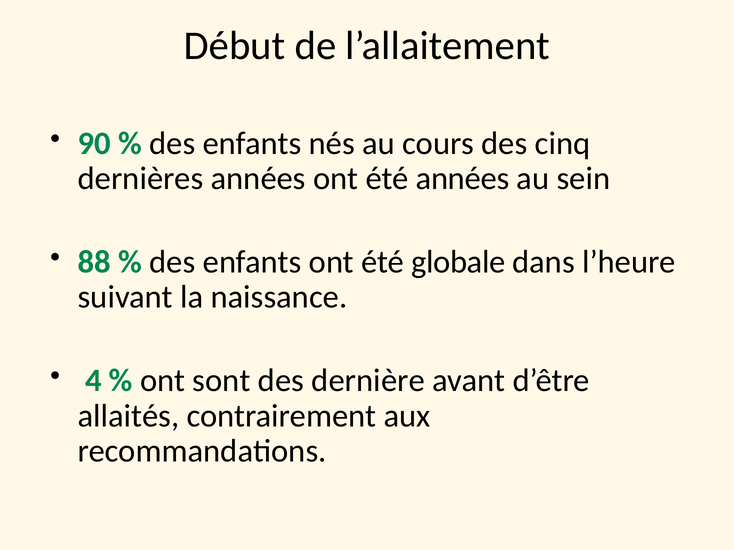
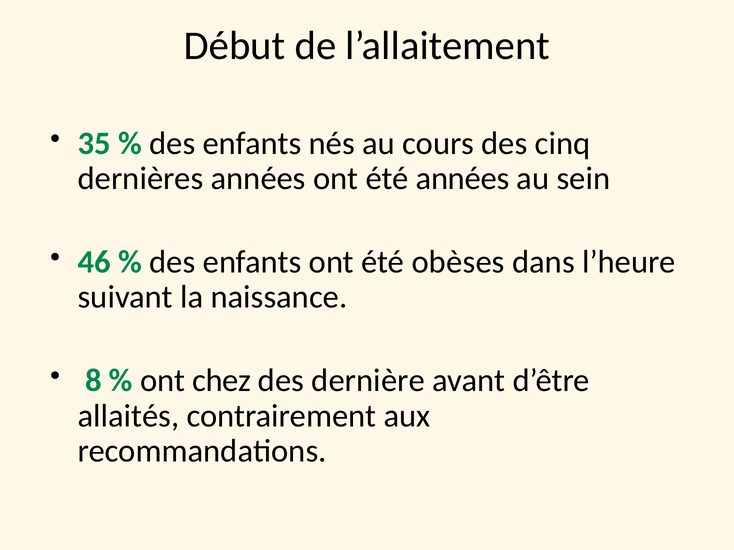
90: 90 -> 35 (94, 143)
88: 88 -> 46 (94, 262)
globale: globale -> obèses (458, 262)
4: 4 -> 8 (93, 381)
sont: sont -> chez (222, 381)
